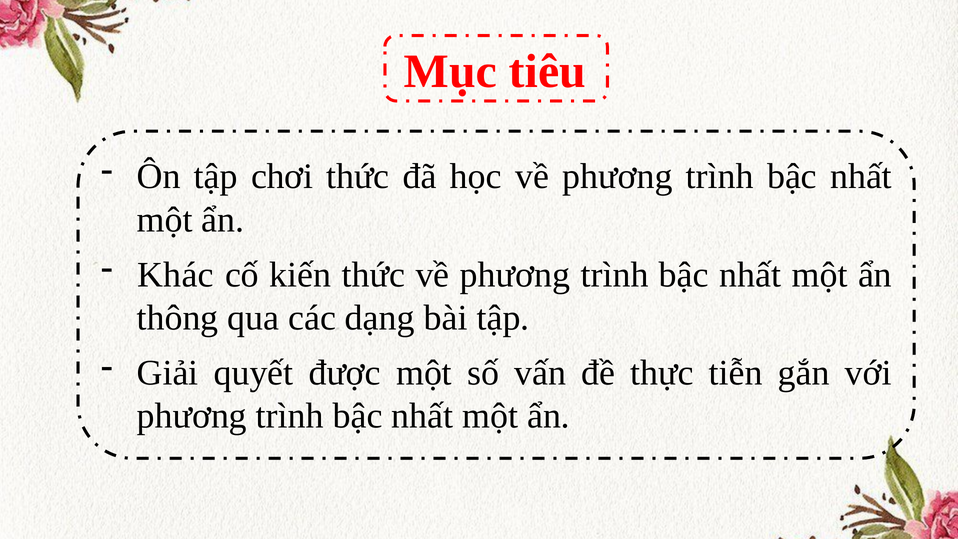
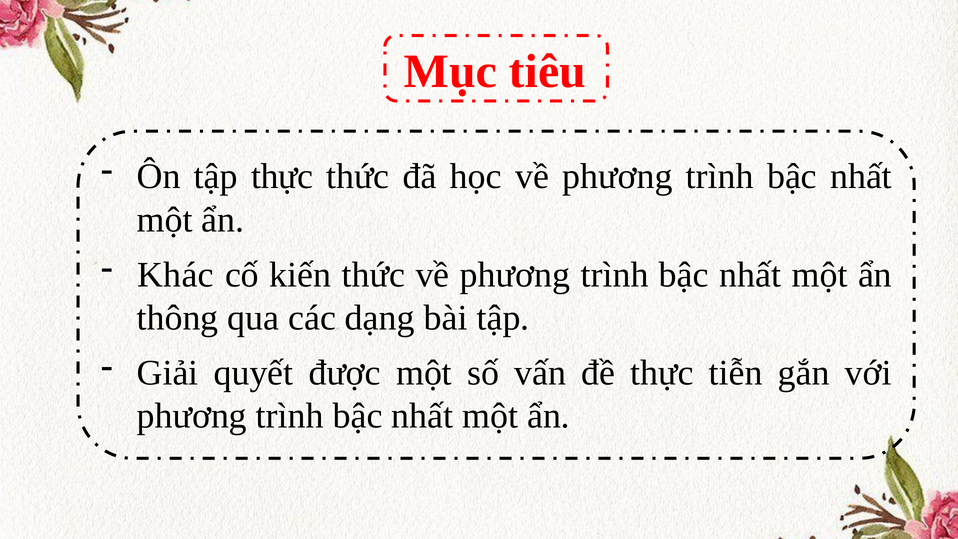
tập chơi: chơi -> thực (282, 176)
